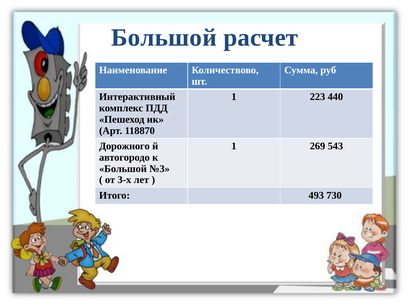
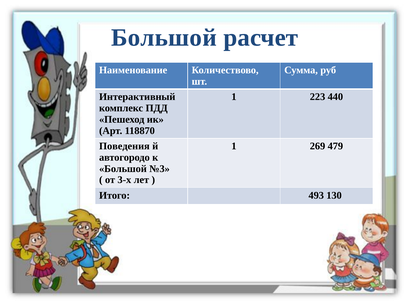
Дорожного: Дорожного -> Поведения (124, 146)
543: 543 -> 479 (335, 146)
730: 730 -> 130 (334, 196)
